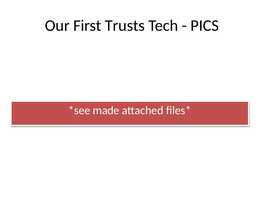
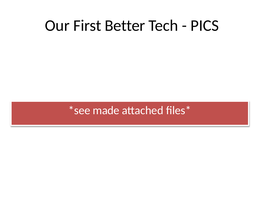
Trusts: Trusts -> Better (125, 26)
